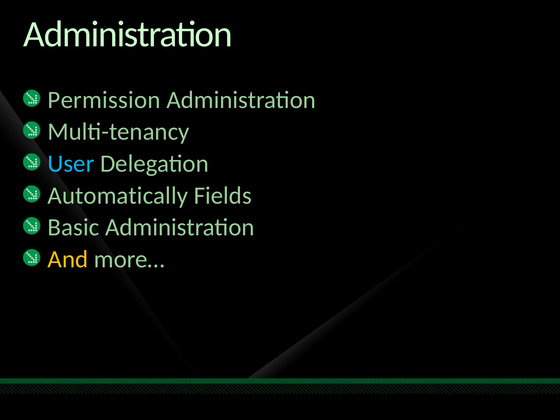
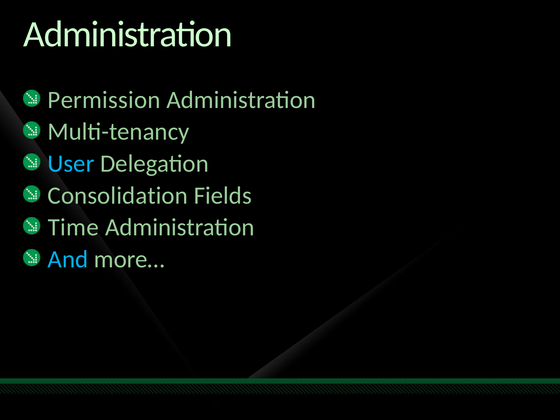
Automatically: Automatically -> Consolidation (118, 195)
Basic: Basic -> Time (73, 227)
And colour: yellow -> light blue (68, 259)
